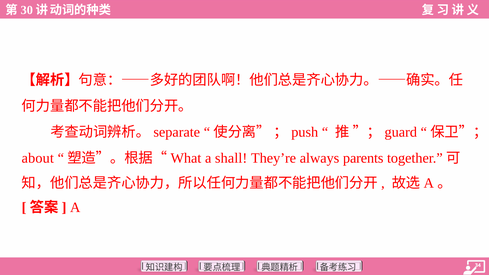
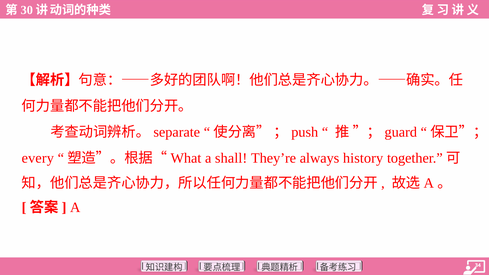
about: about -> every (38, 158)
parents: parents -> history (363, 158)
